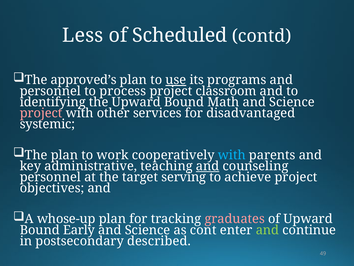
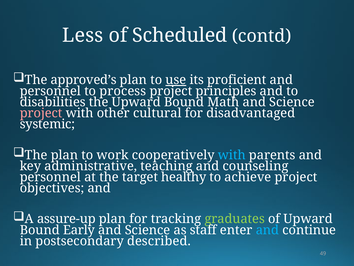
programs: programs -> proficient (237, 80)
classroom: classroom -> principles (226, 91)
identifying: identifying -> disabilities (53, 102)
services: services -> cultural (157, 113)
and underline: present -> none (208, 166)
serving: serving -> healthy (184, 177)
whose-up: whose-up -> assure-up (66, 219)
graduates colour: pink -> light green (235, 219)
cont: cont -> staff (203, 230)
and colour: light green -> light blue (267, 230)
